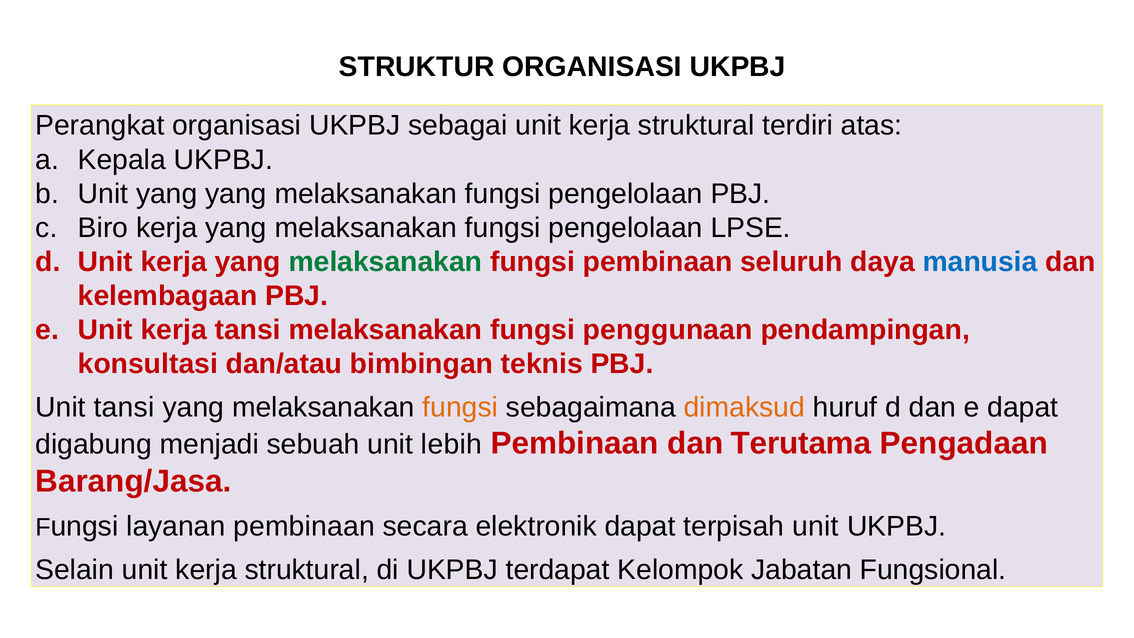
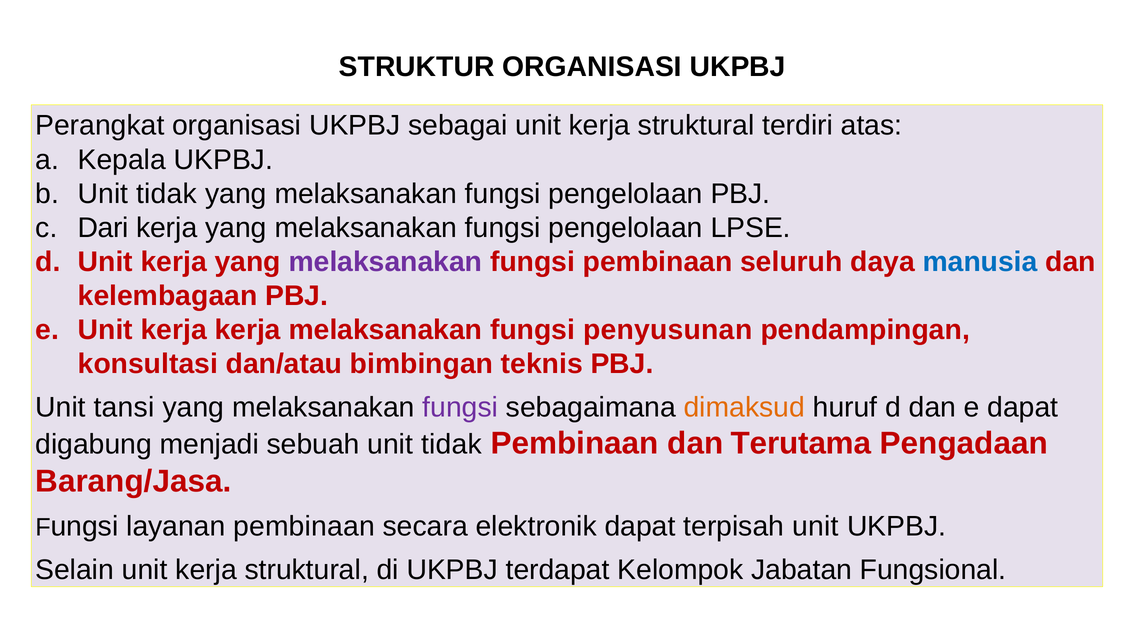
yang: yang -> tidak (167, 194)
Biro: Biro -> Dari (103, 228)
melaksanakan colour: green -> purple (385, 262)
kerja tansi: tansi -> kerja (248, 330)
penggunaan: penggunaan -> penyusunan (668, 330)
fungsi colour: orange -> purple (460, 407)
sebuah unit lebih: lebih -> tidak (451, 444)
